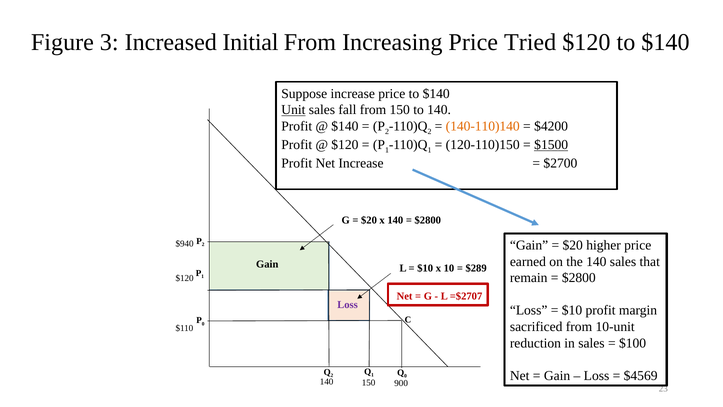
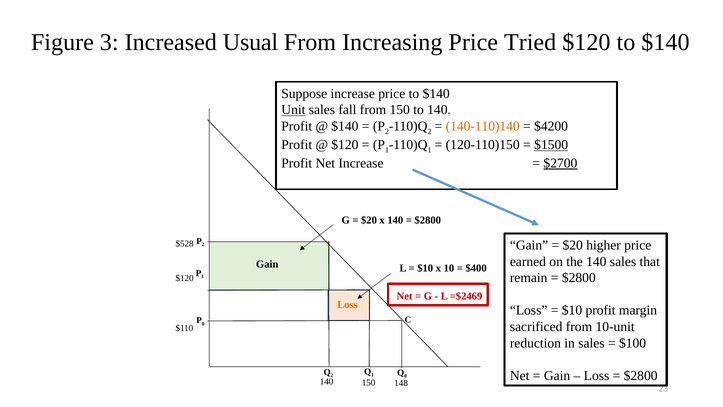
Initial: Initial -> Usual (250, 42)
$2700 underline: none -> present (560, 163)
$940: $940 -> $528 (185, 244)
$289: $289 -> $400 (476, 268)
=$2707: =$2707 -> =$2469 (466, 296)
Loss colour: purple -> orange (348, 305)
$4569: $4569 -> $2800 (641, 375)
900: 900 -> 148 (401, 383)
